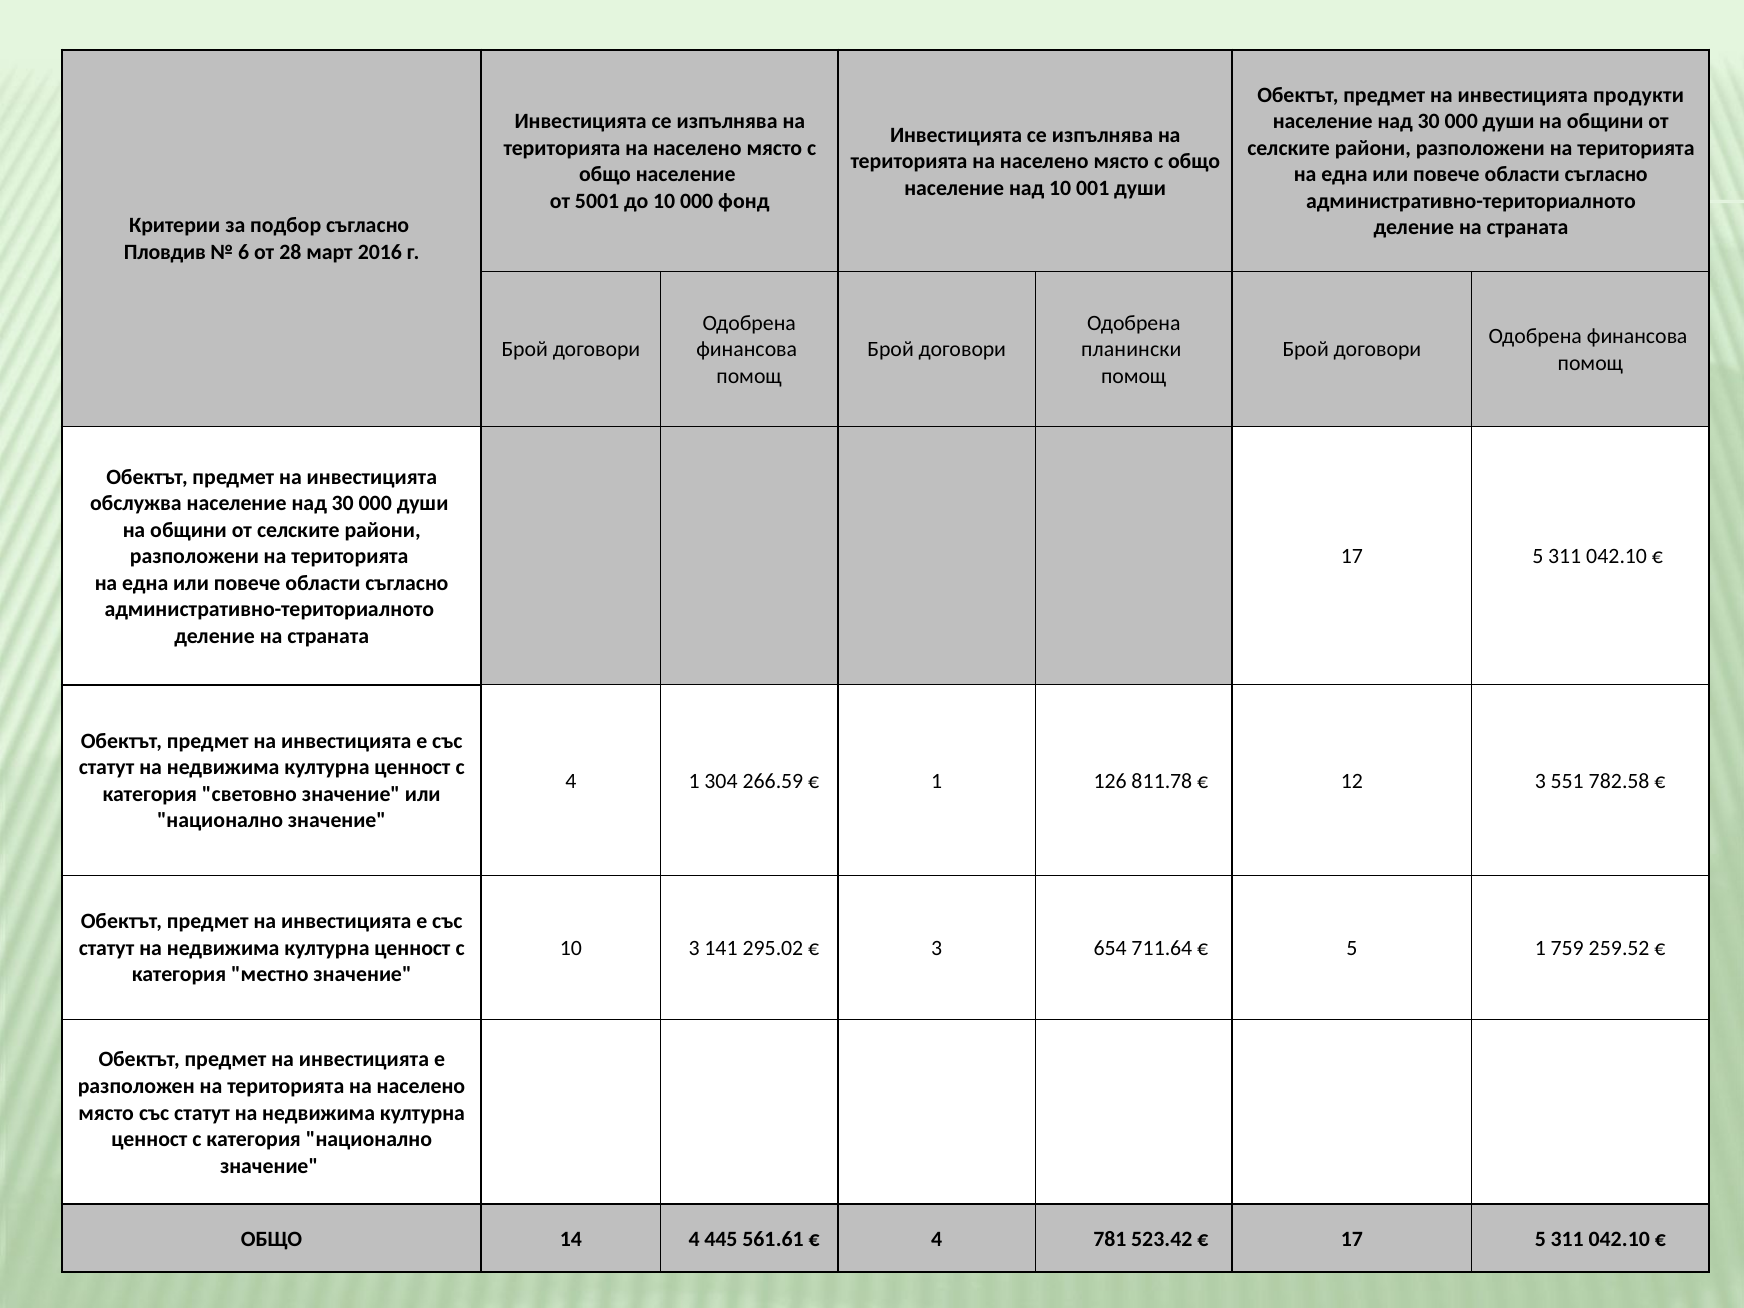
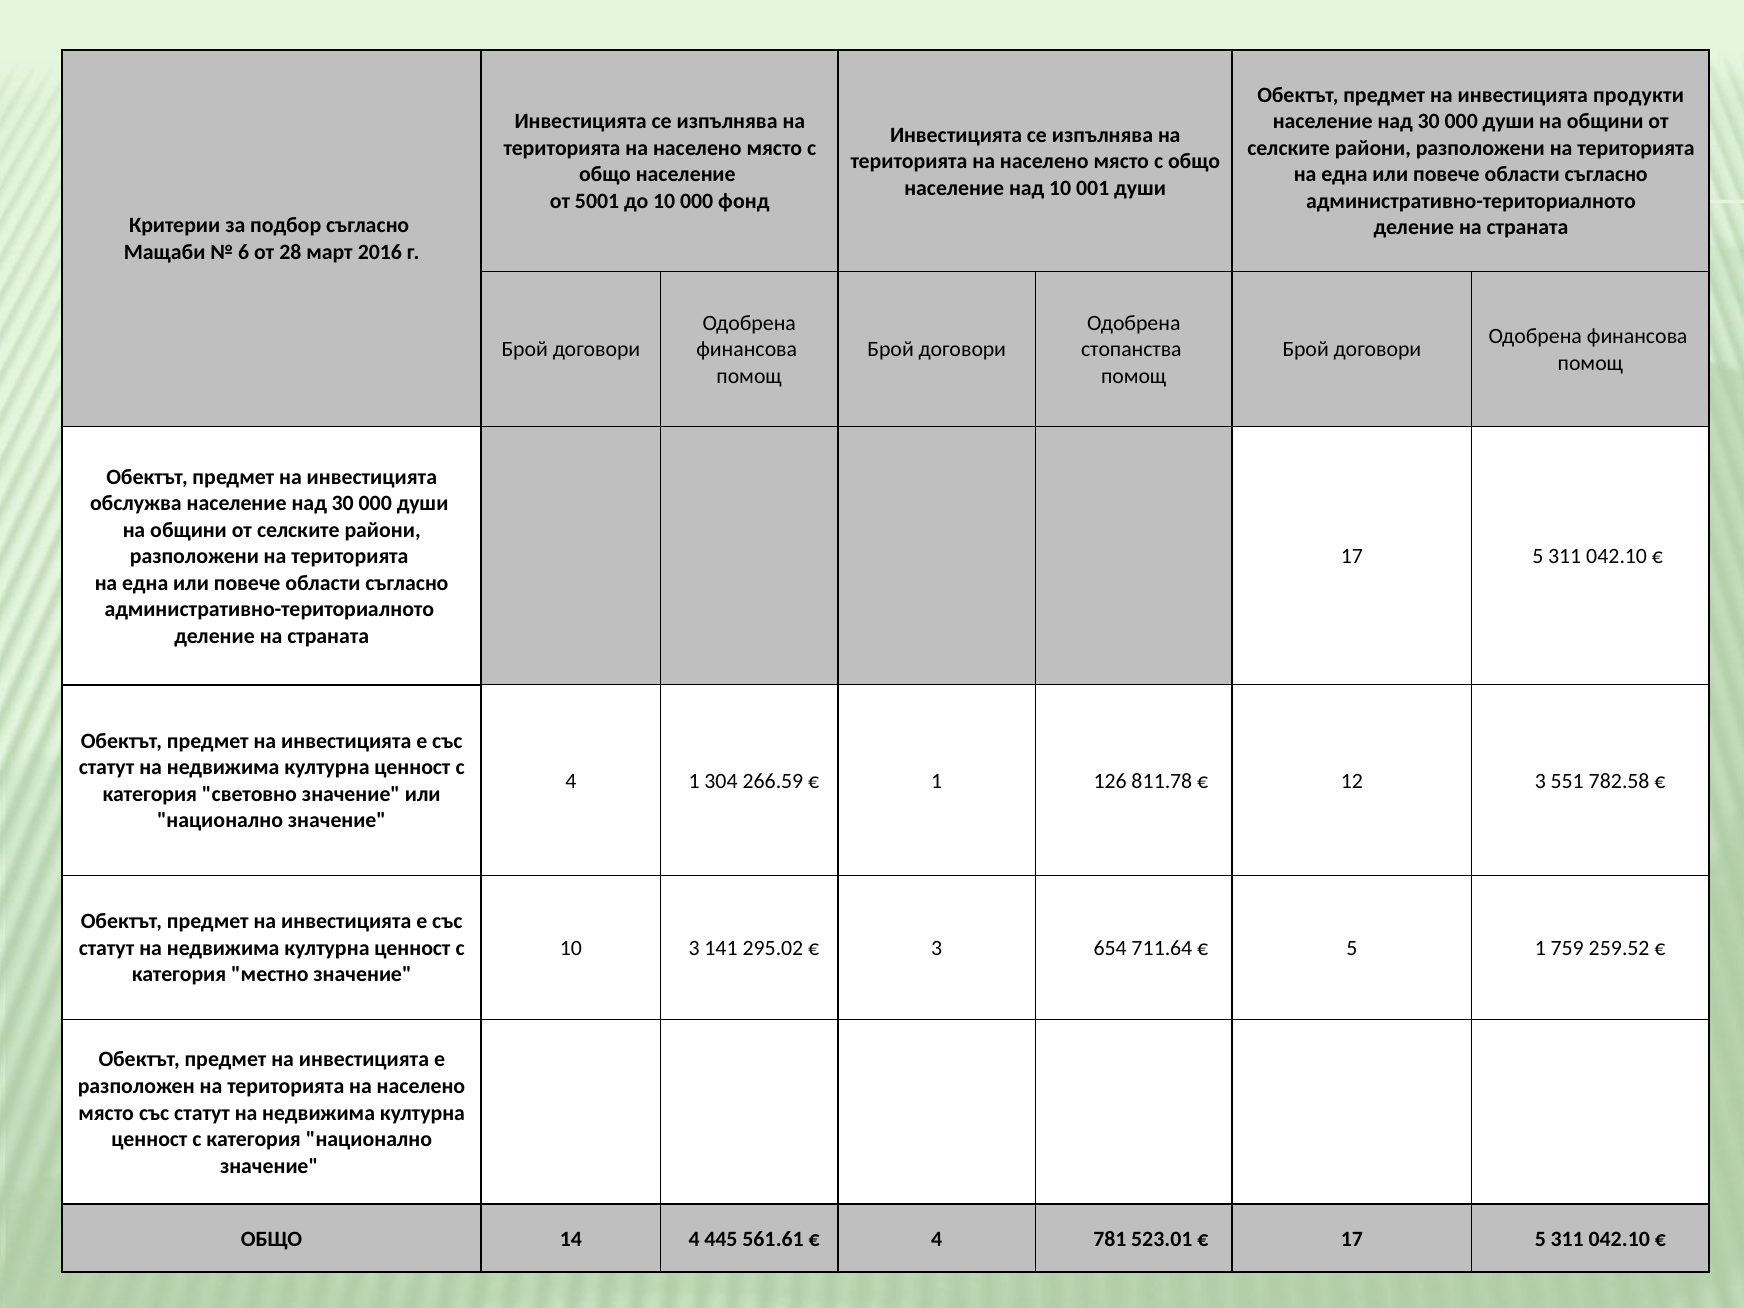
Пловдив: Пловдив -> Мащаби (165, 252)
планински: планински -> стопанства (1131, 350)
523.42: 523.42 -> 523.01 (1162, 1239)
